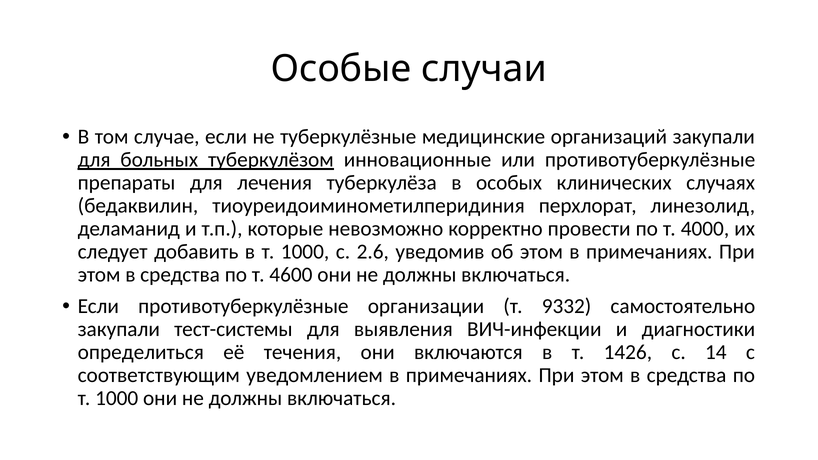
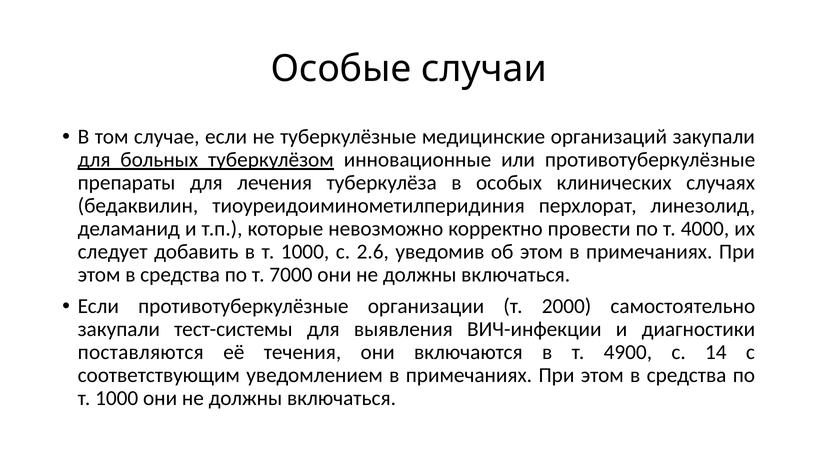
4600: 4600 -> 7000 (291, 275)
9332: 9332 -> 2000 (567, 306)
определиться: определиться -> поставляются (141, 352)
1426: 1426 -> 4900 (628, 352)
